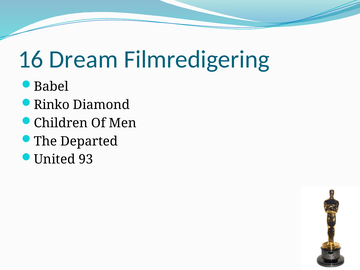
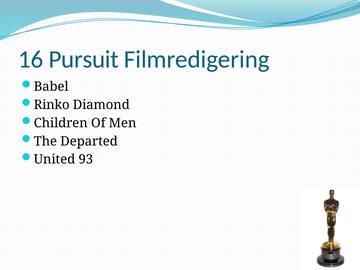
Dream: Dream -> Pursuit (84, 59)
